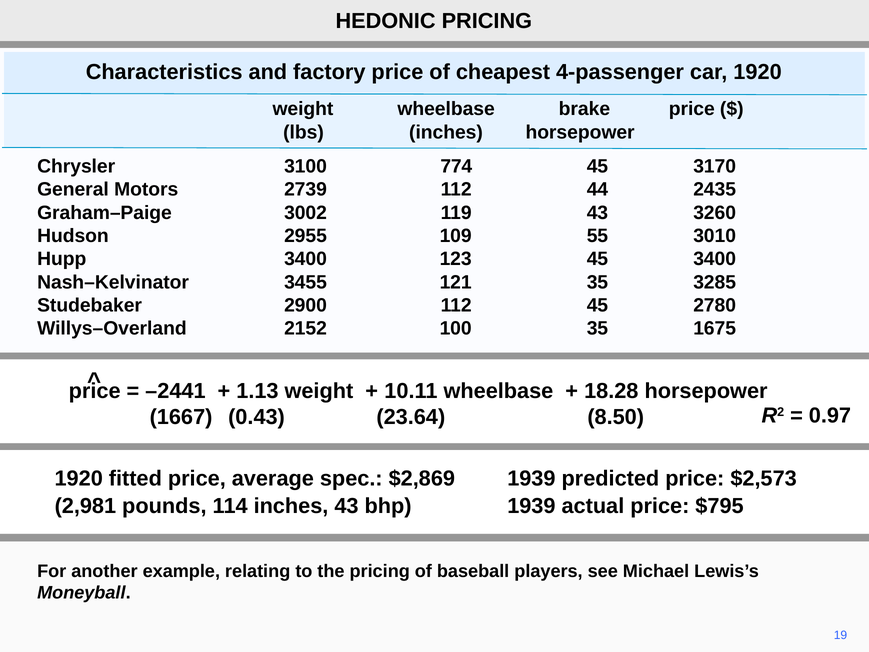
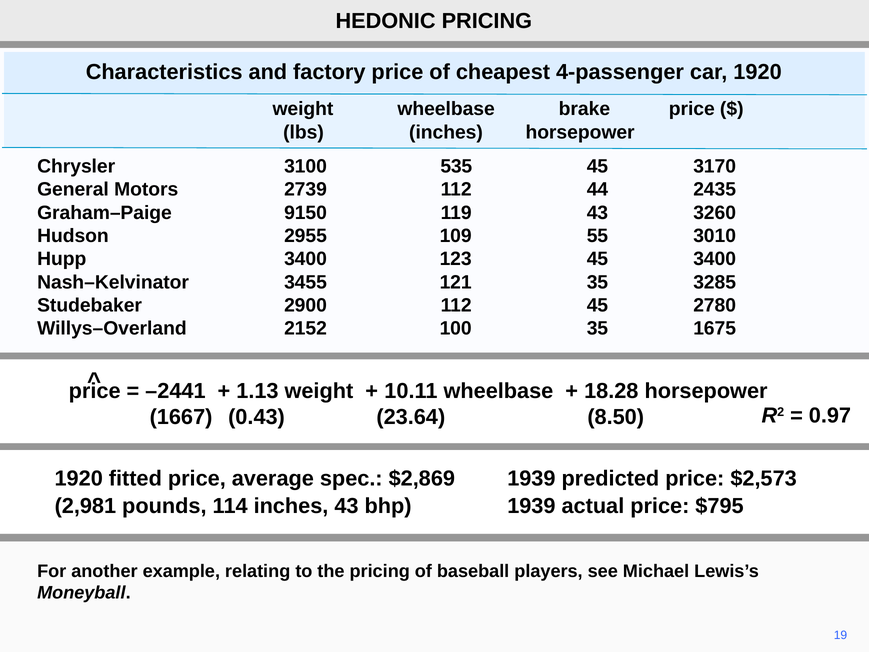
774: 774 -> 535 (456, 166)
3002: 3002 -> 9150 (306, 213)
